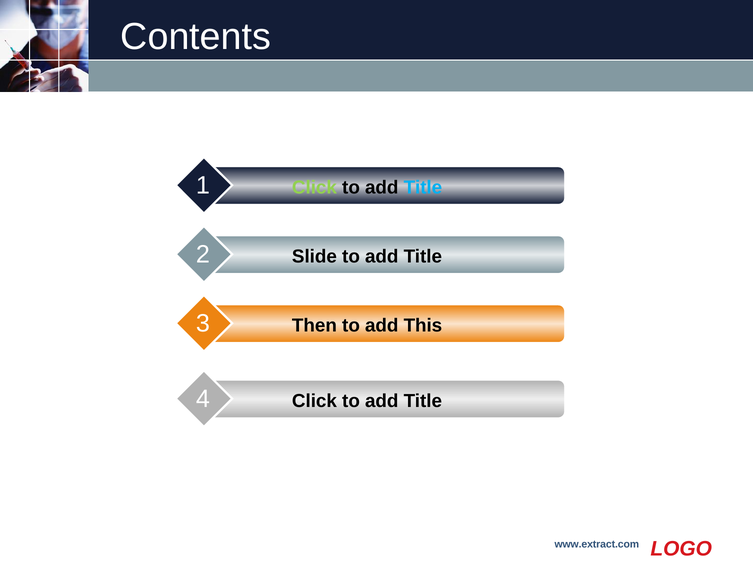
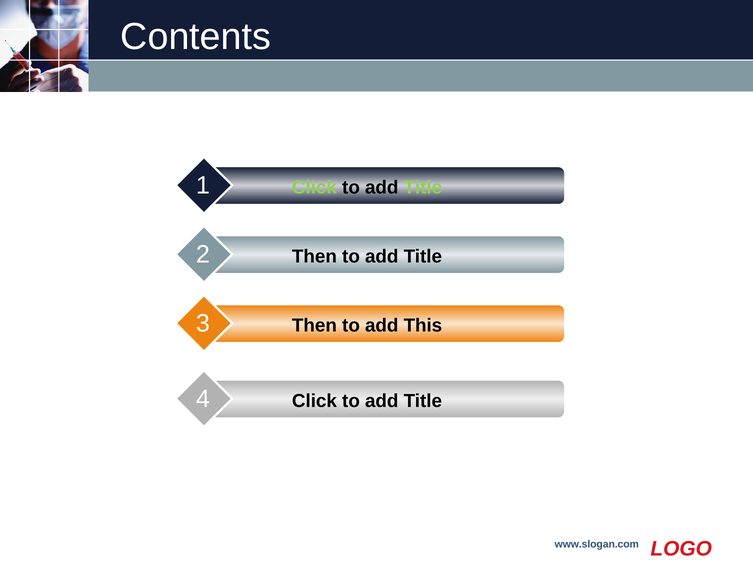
Title colour: light blue -> light green (423, 188)
Slide: Slide -> Then (314, 257)
www.extract.com: www.extract.com -> www.slogan.com (597, 544)
